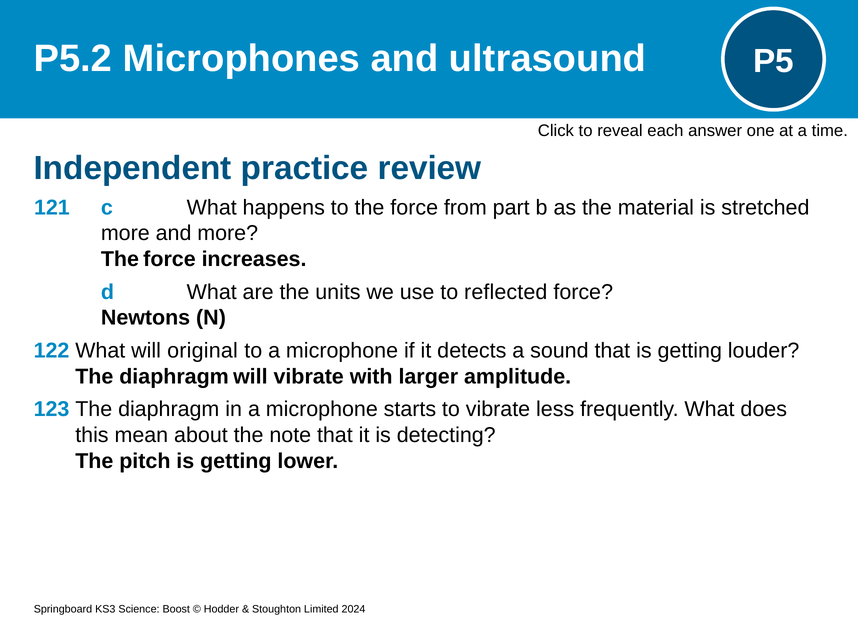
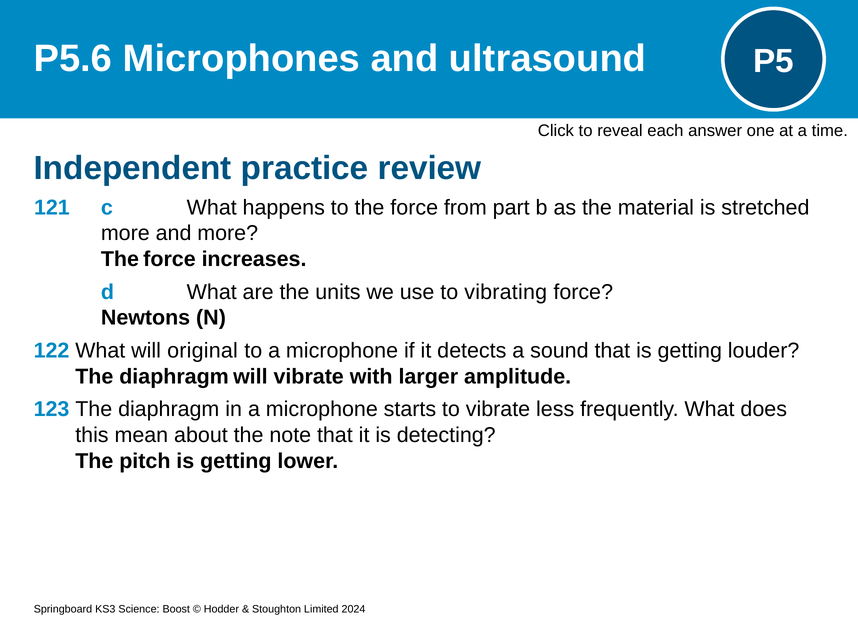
P5.2: P5.2 -> P5.6 (73, 59)
reflected: reflected -> vibrating (506, 292)
